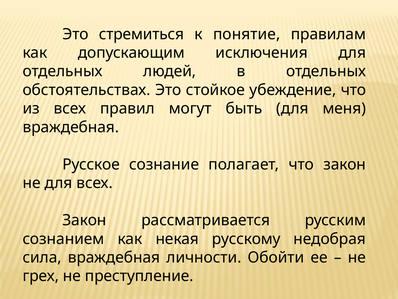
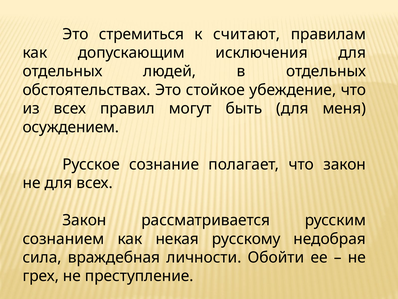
понятие: понятие -> считают (247, 34)
враждебная: враждебная -> осуждением (71, 127)
